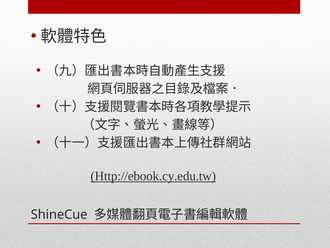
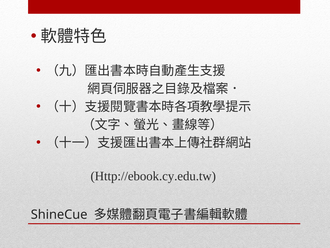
Http://ebook.cy.edu.tw underline: present -> none (153, 176)
